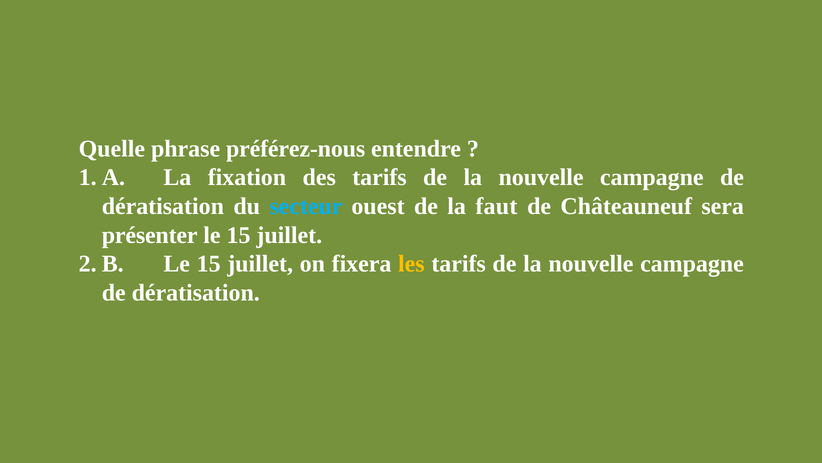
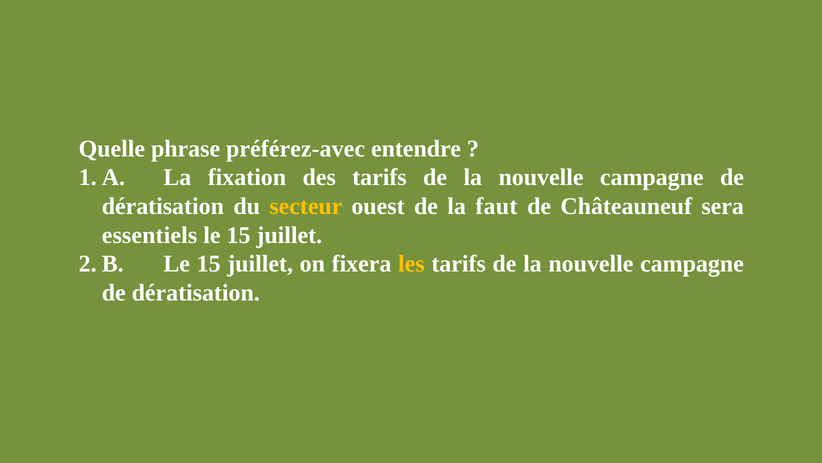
préférez-nous: préférez-nous -> préférez-avec (296, 149)
secteur colour: light blue -> yellow (306, 206)
présenter: présenter -> essentiels (150, 235)
